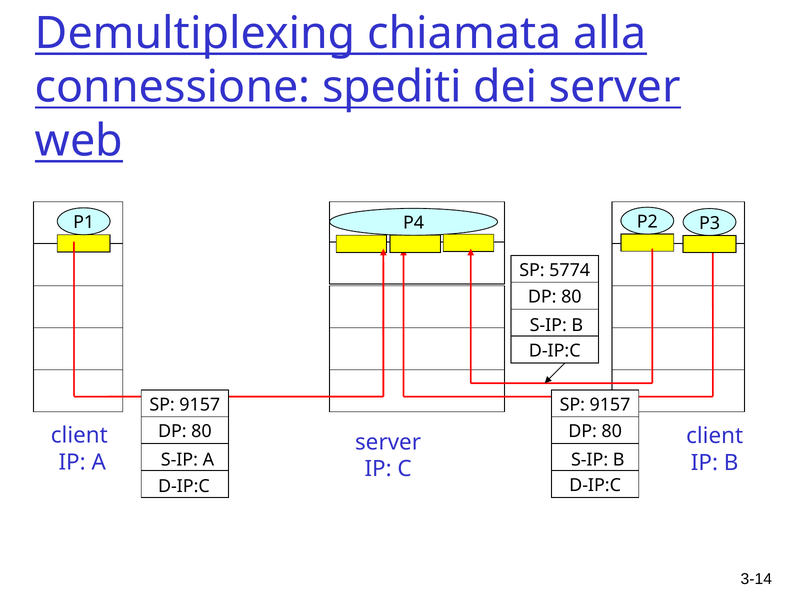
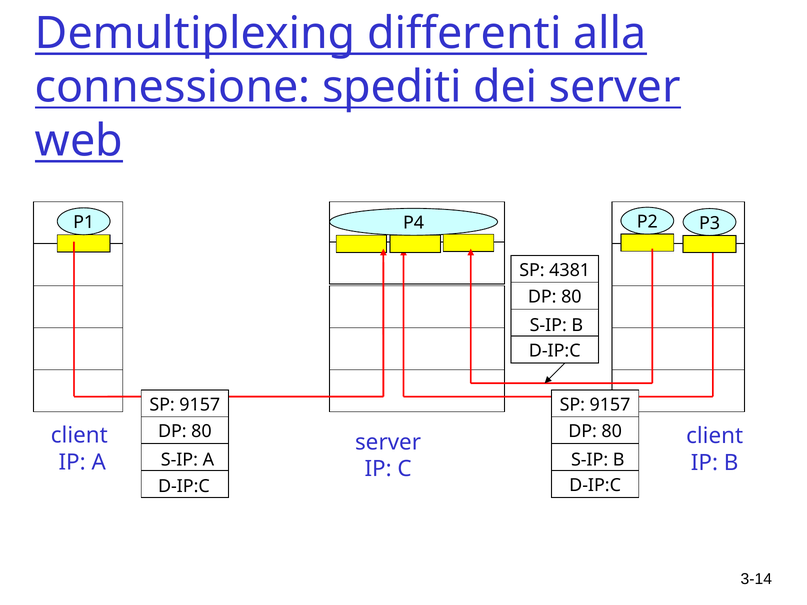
chiamata: chiamata -> differenti (464, 33)
5774: 5774 -> 4381 (570, 270)
